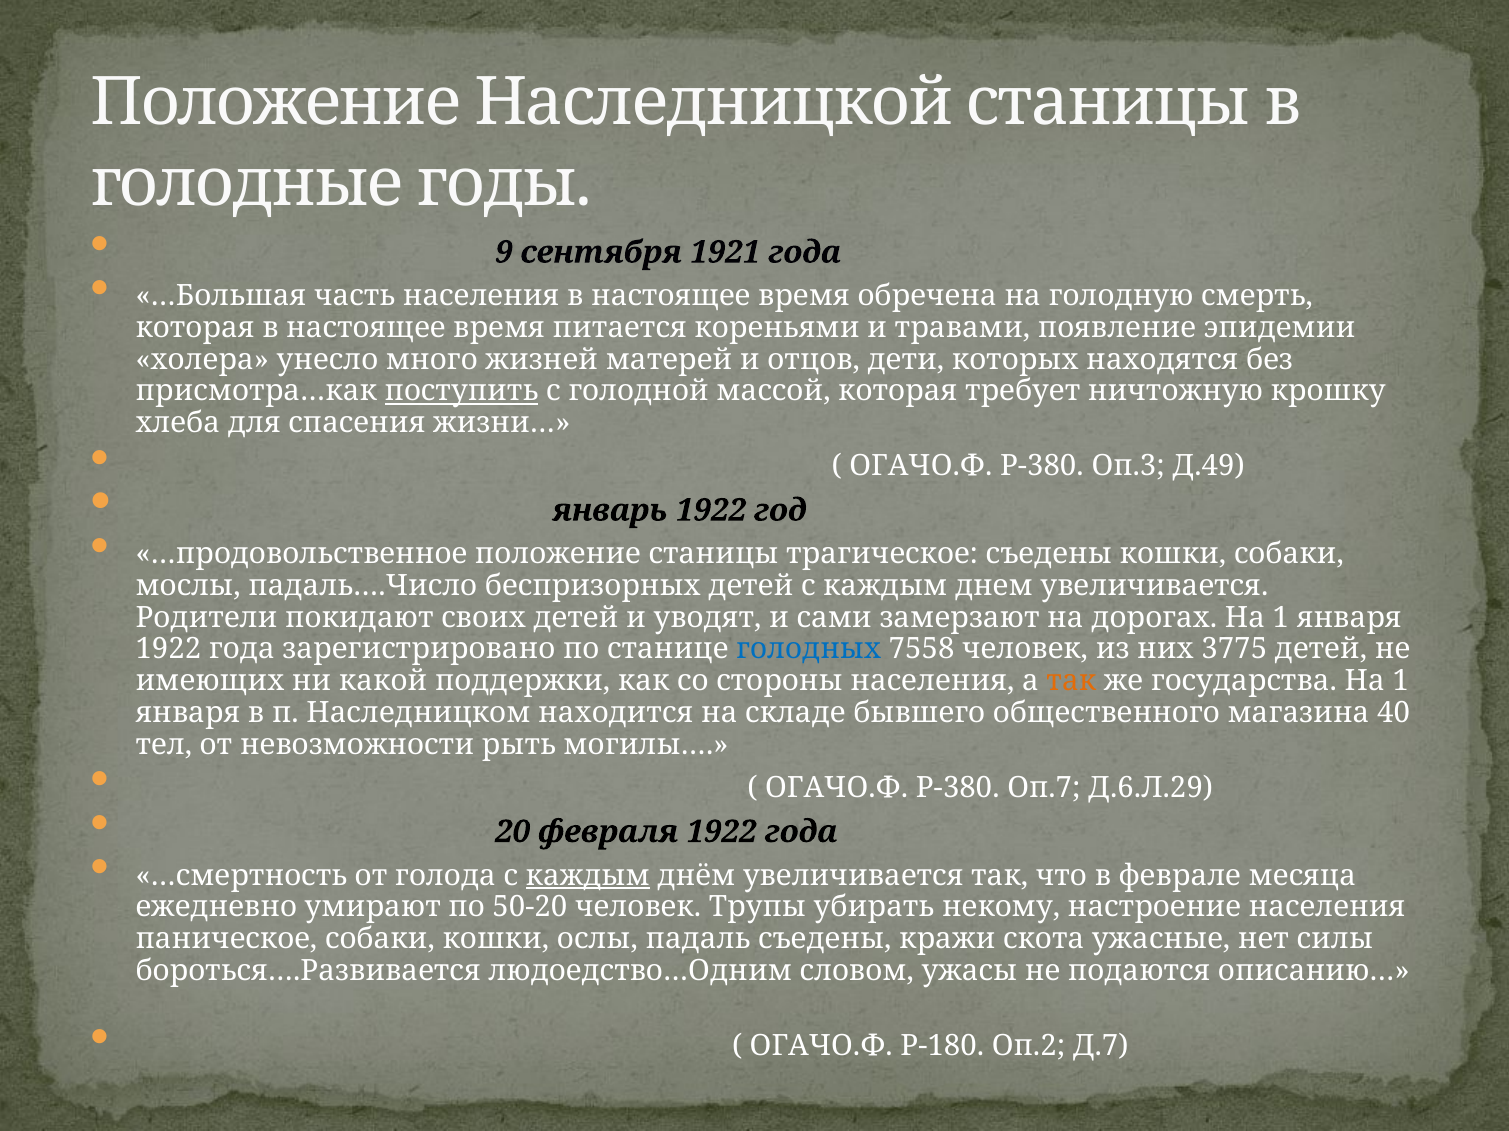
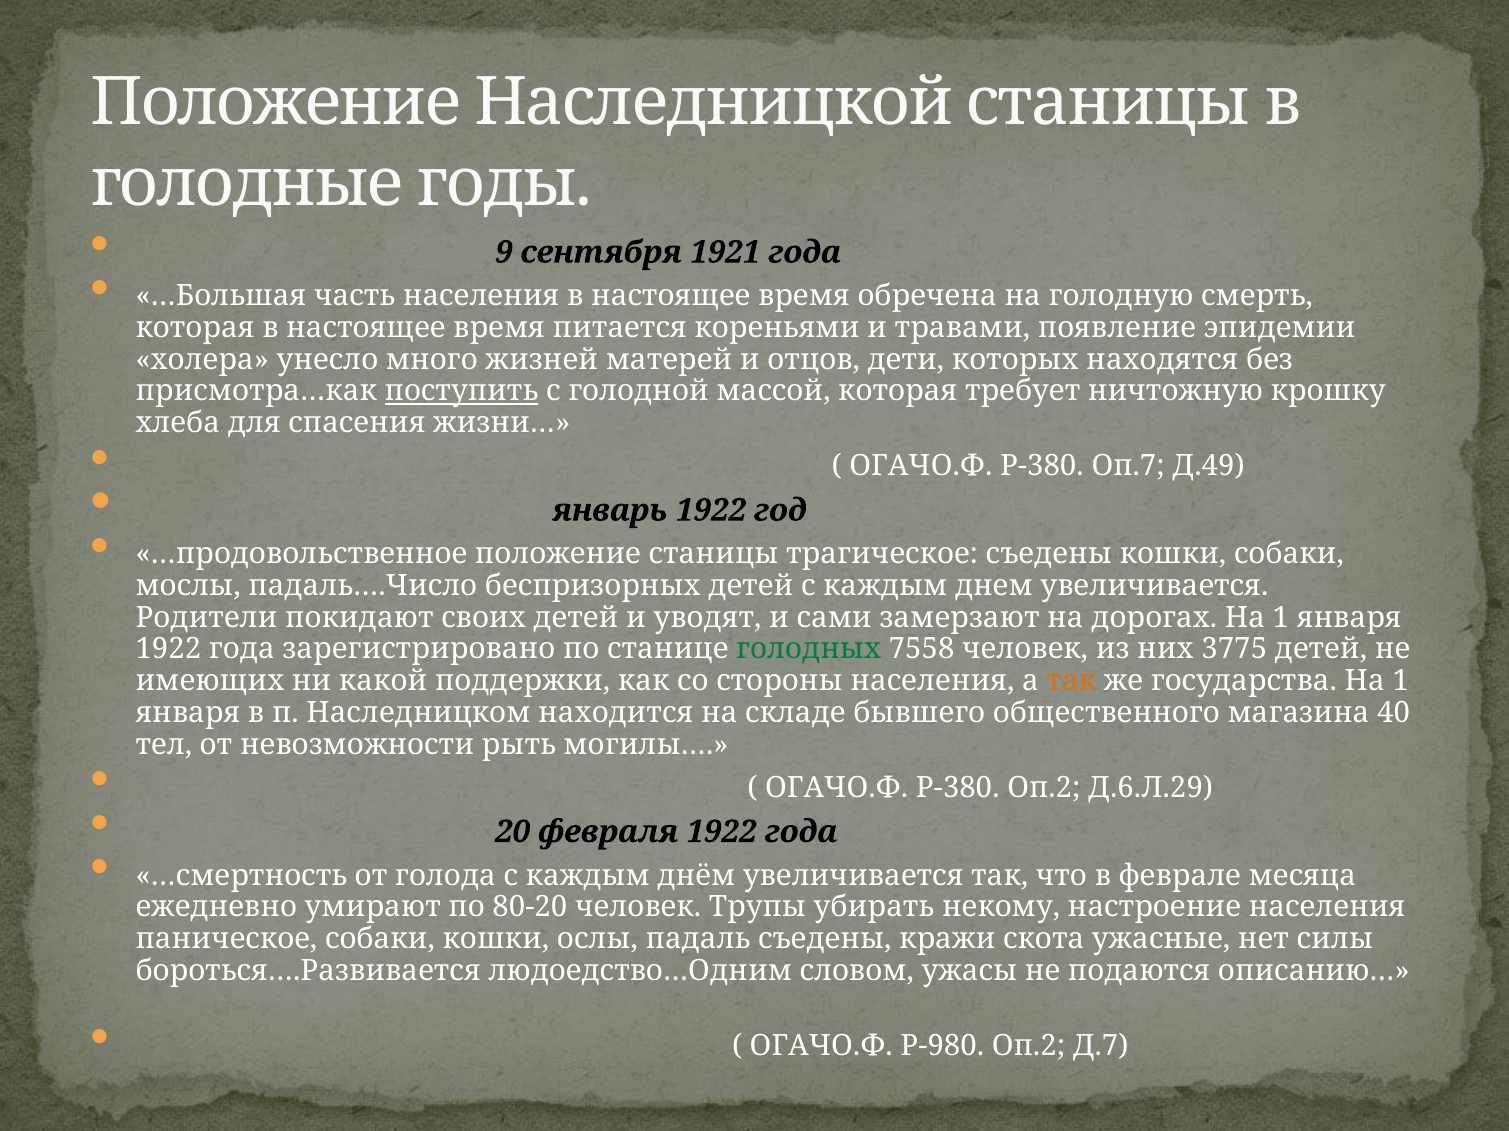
Оп.3: Оп.3 -> Оп.7 (1128, 466)
голодных colour: blue -> green (809, 650)
Р-380 Оп.7: Оп.7 -> Оп.2 (1044, 788)
каждым underline: present -> none (588, 876)
50-20: 50-20 -> 80-20 (530, 908)
Р-180: Р-180 -> Р-980 (942, 1046)
